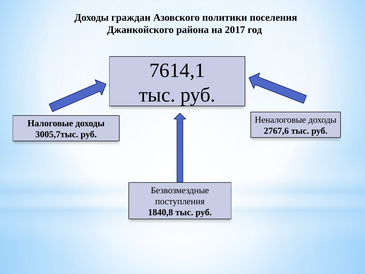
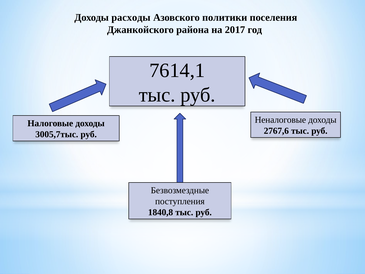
граждан: граждан -> расходы (131, 18)
